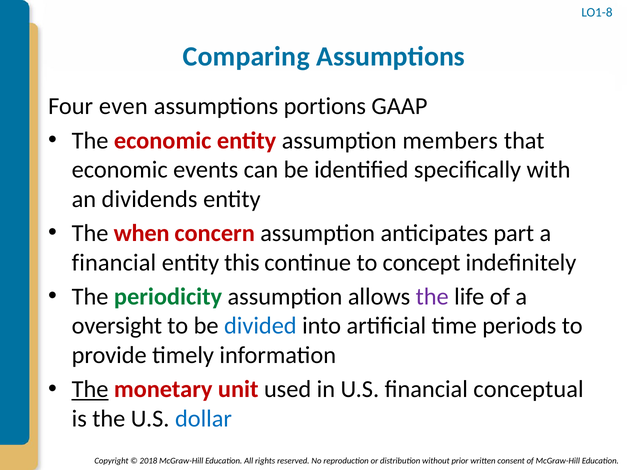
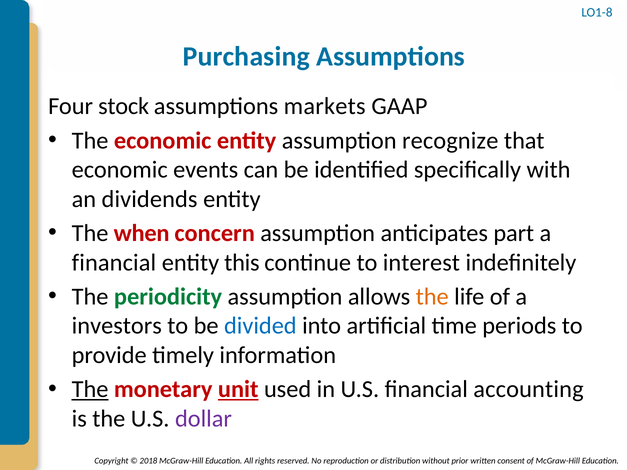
Comparing: Comparing -> Purchasing (246, 57)
even: even -> stock (124, 106)
portions: portions -> markets (325, 106)
members: members -> recognize (450, 141)
concept: concept -> interest (421, 263)
the colour: purple -> orange (432, 297)
oversight: oversight -> investors (117, 326)
unit underline: none -> present (238, 390)
conceptual: conceptual -> accounting (528, 390)
dollar colour: blue -> purple (203, 419)
